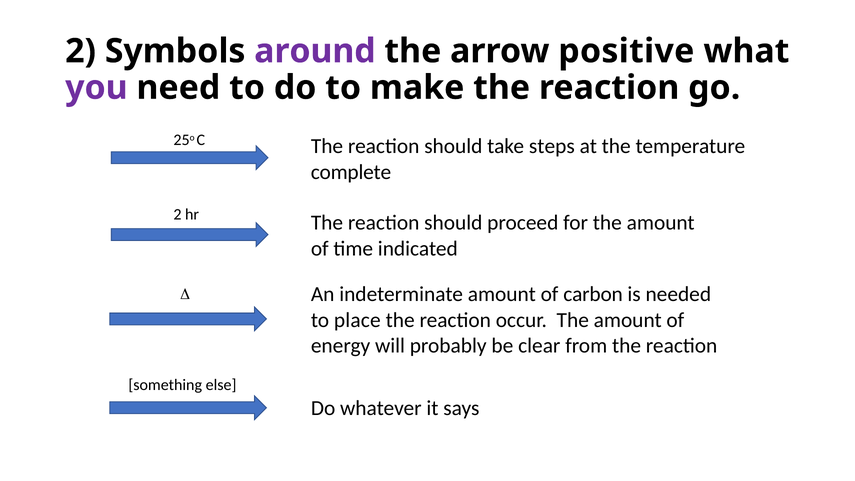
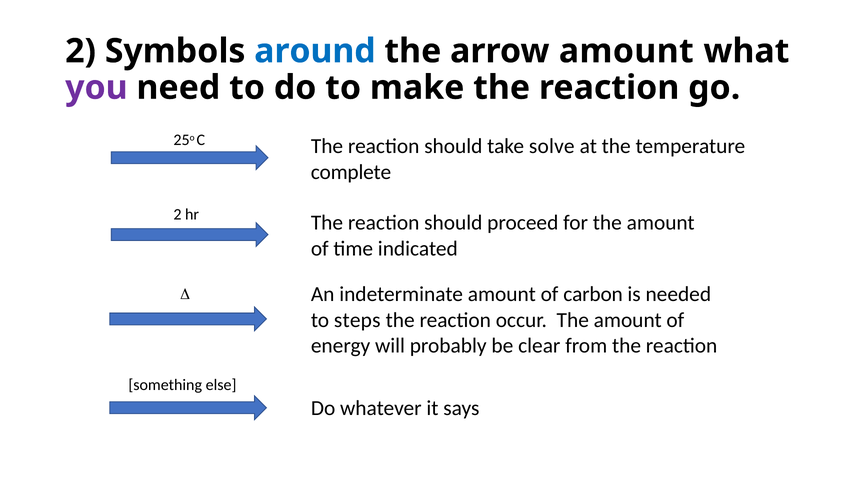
around colour: purple -> blue (315, 51)
arrow positive: positive -> amount (626, 51)
steps: steps -> solve (552, 146)
place: place -> steps (357, 320)
